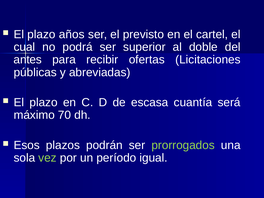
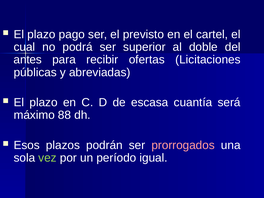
años: años -> pago (72, 34)
70: 70 -> 88 (64, 115)
prorrogados colour: light green -> pink (183, 145)
